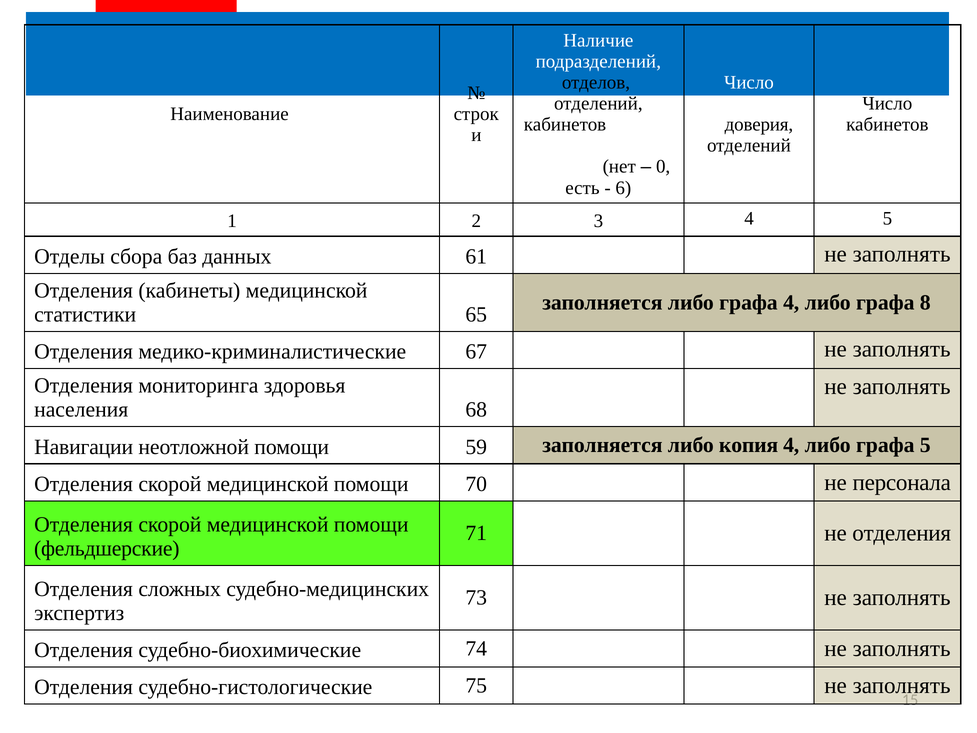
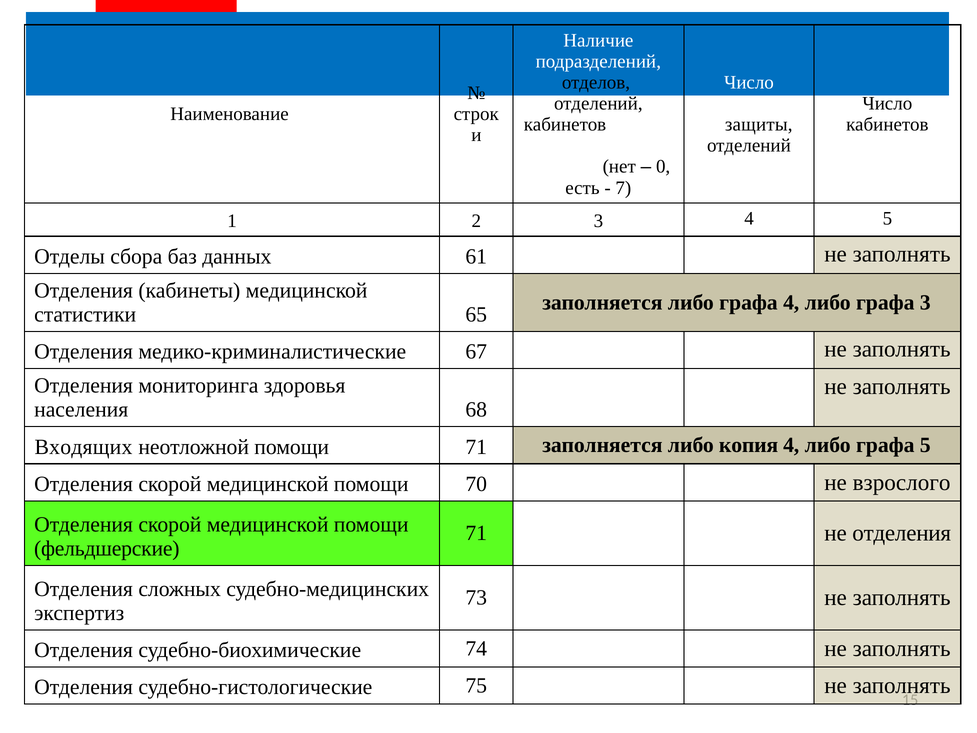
доверия: доверия -> защиты (759, 125)
6: 6 -> 7 (623, 188)
графа 8: 8 -> 3 (925, 302)
Навигации: Навигации -> Входящих (83, 447)
помощи 59: 59 -> 71 (476, 447)
персонала: персонала -> взрослого (902, 482)
